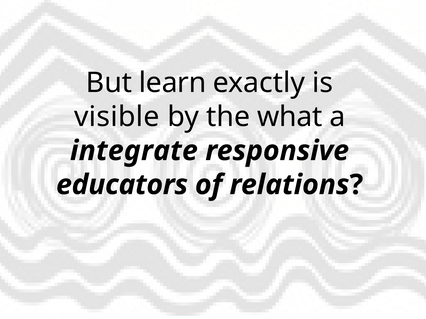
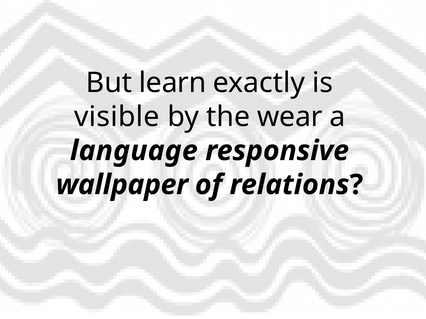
what: what -> wear (290, 117)
integrate: integrate -> language (134, 151)
educators: educators -> wallpaper (122, 185)
